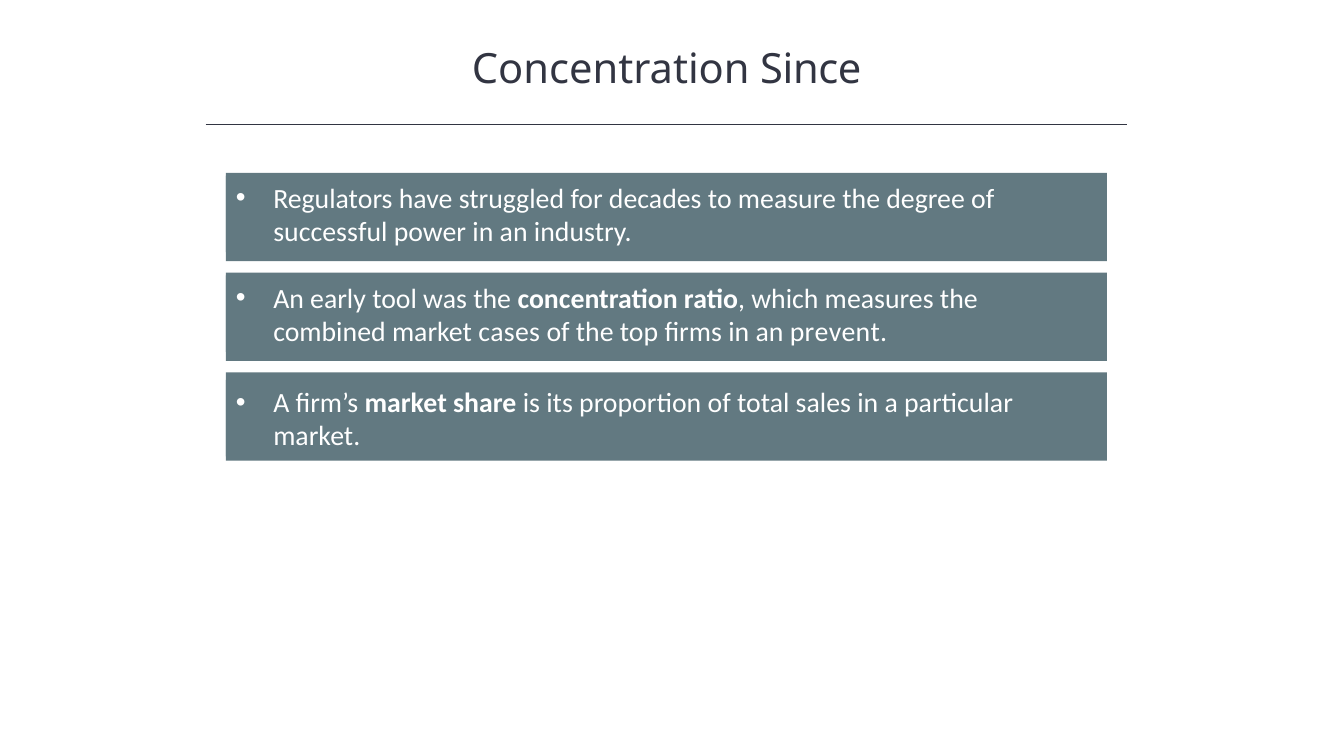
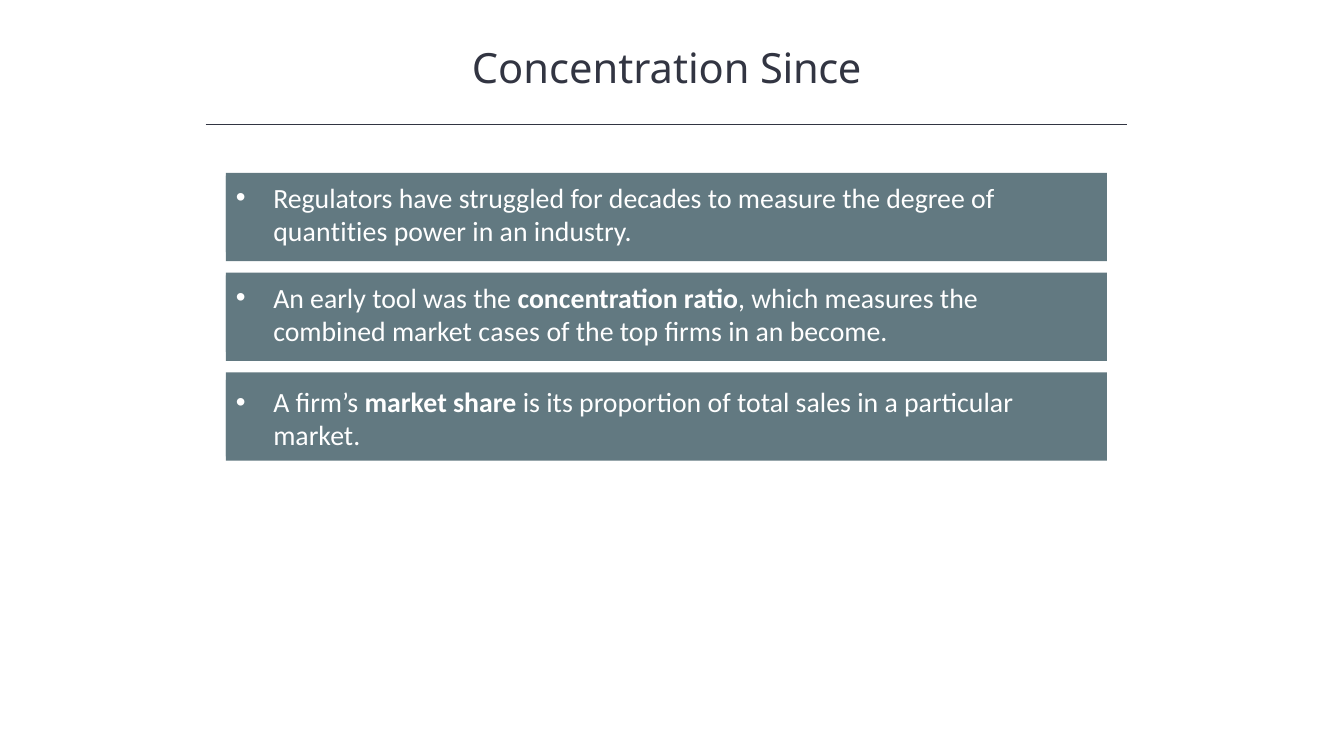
successful: successful -> quantities (330, 233)
prevent: prevent -> become (839, 332)
